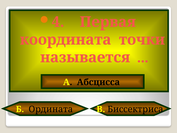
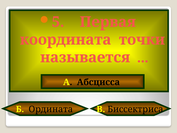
4: 4 -> 5 (58, 22)
